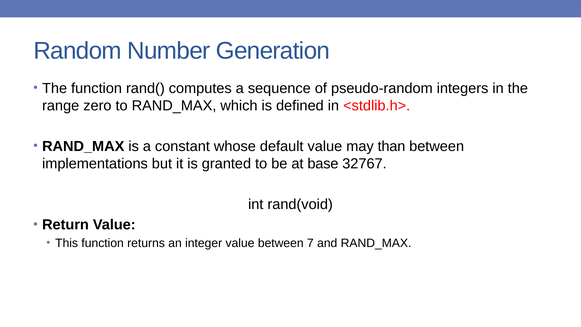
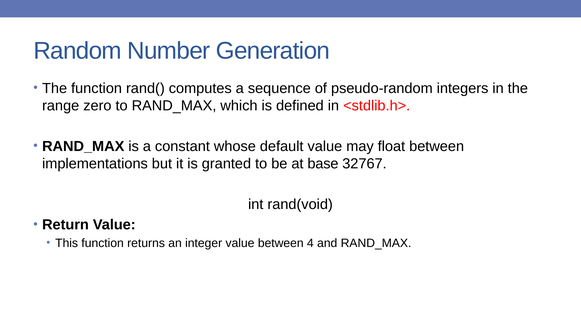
than: than -> float (391, 146)
7: 7 -> 4 (310, 243)
